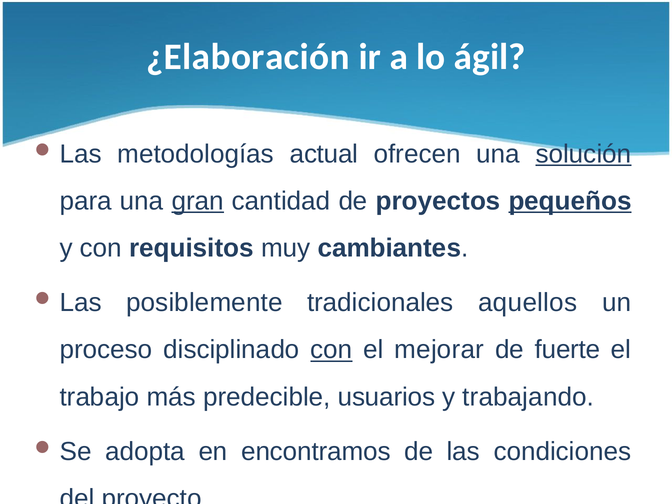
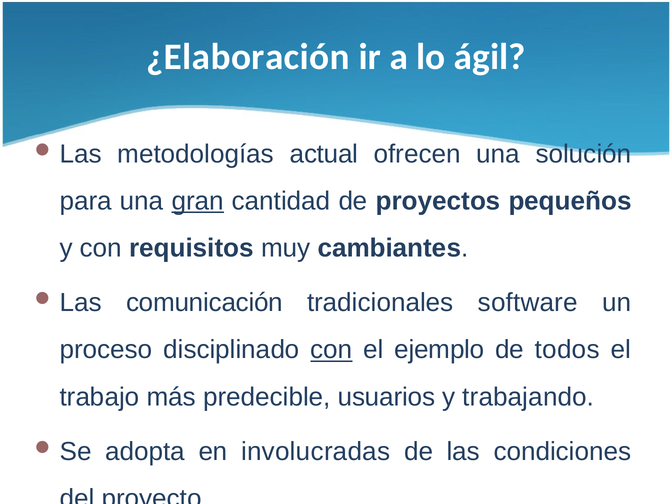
solución underline: present -> none (583, 154)
pequeños underline: present -> none (570, 201)
posiblemente: posiblemente -> comunicación (205, 303)
aquellos: aquellos -> software (528, 303)
mejorar: mejorar -> ejemplo (439, 350)
fuerte: fuerte -> todos (567, 350)
encontramos: encontramos -> involucradas (316, 451)
